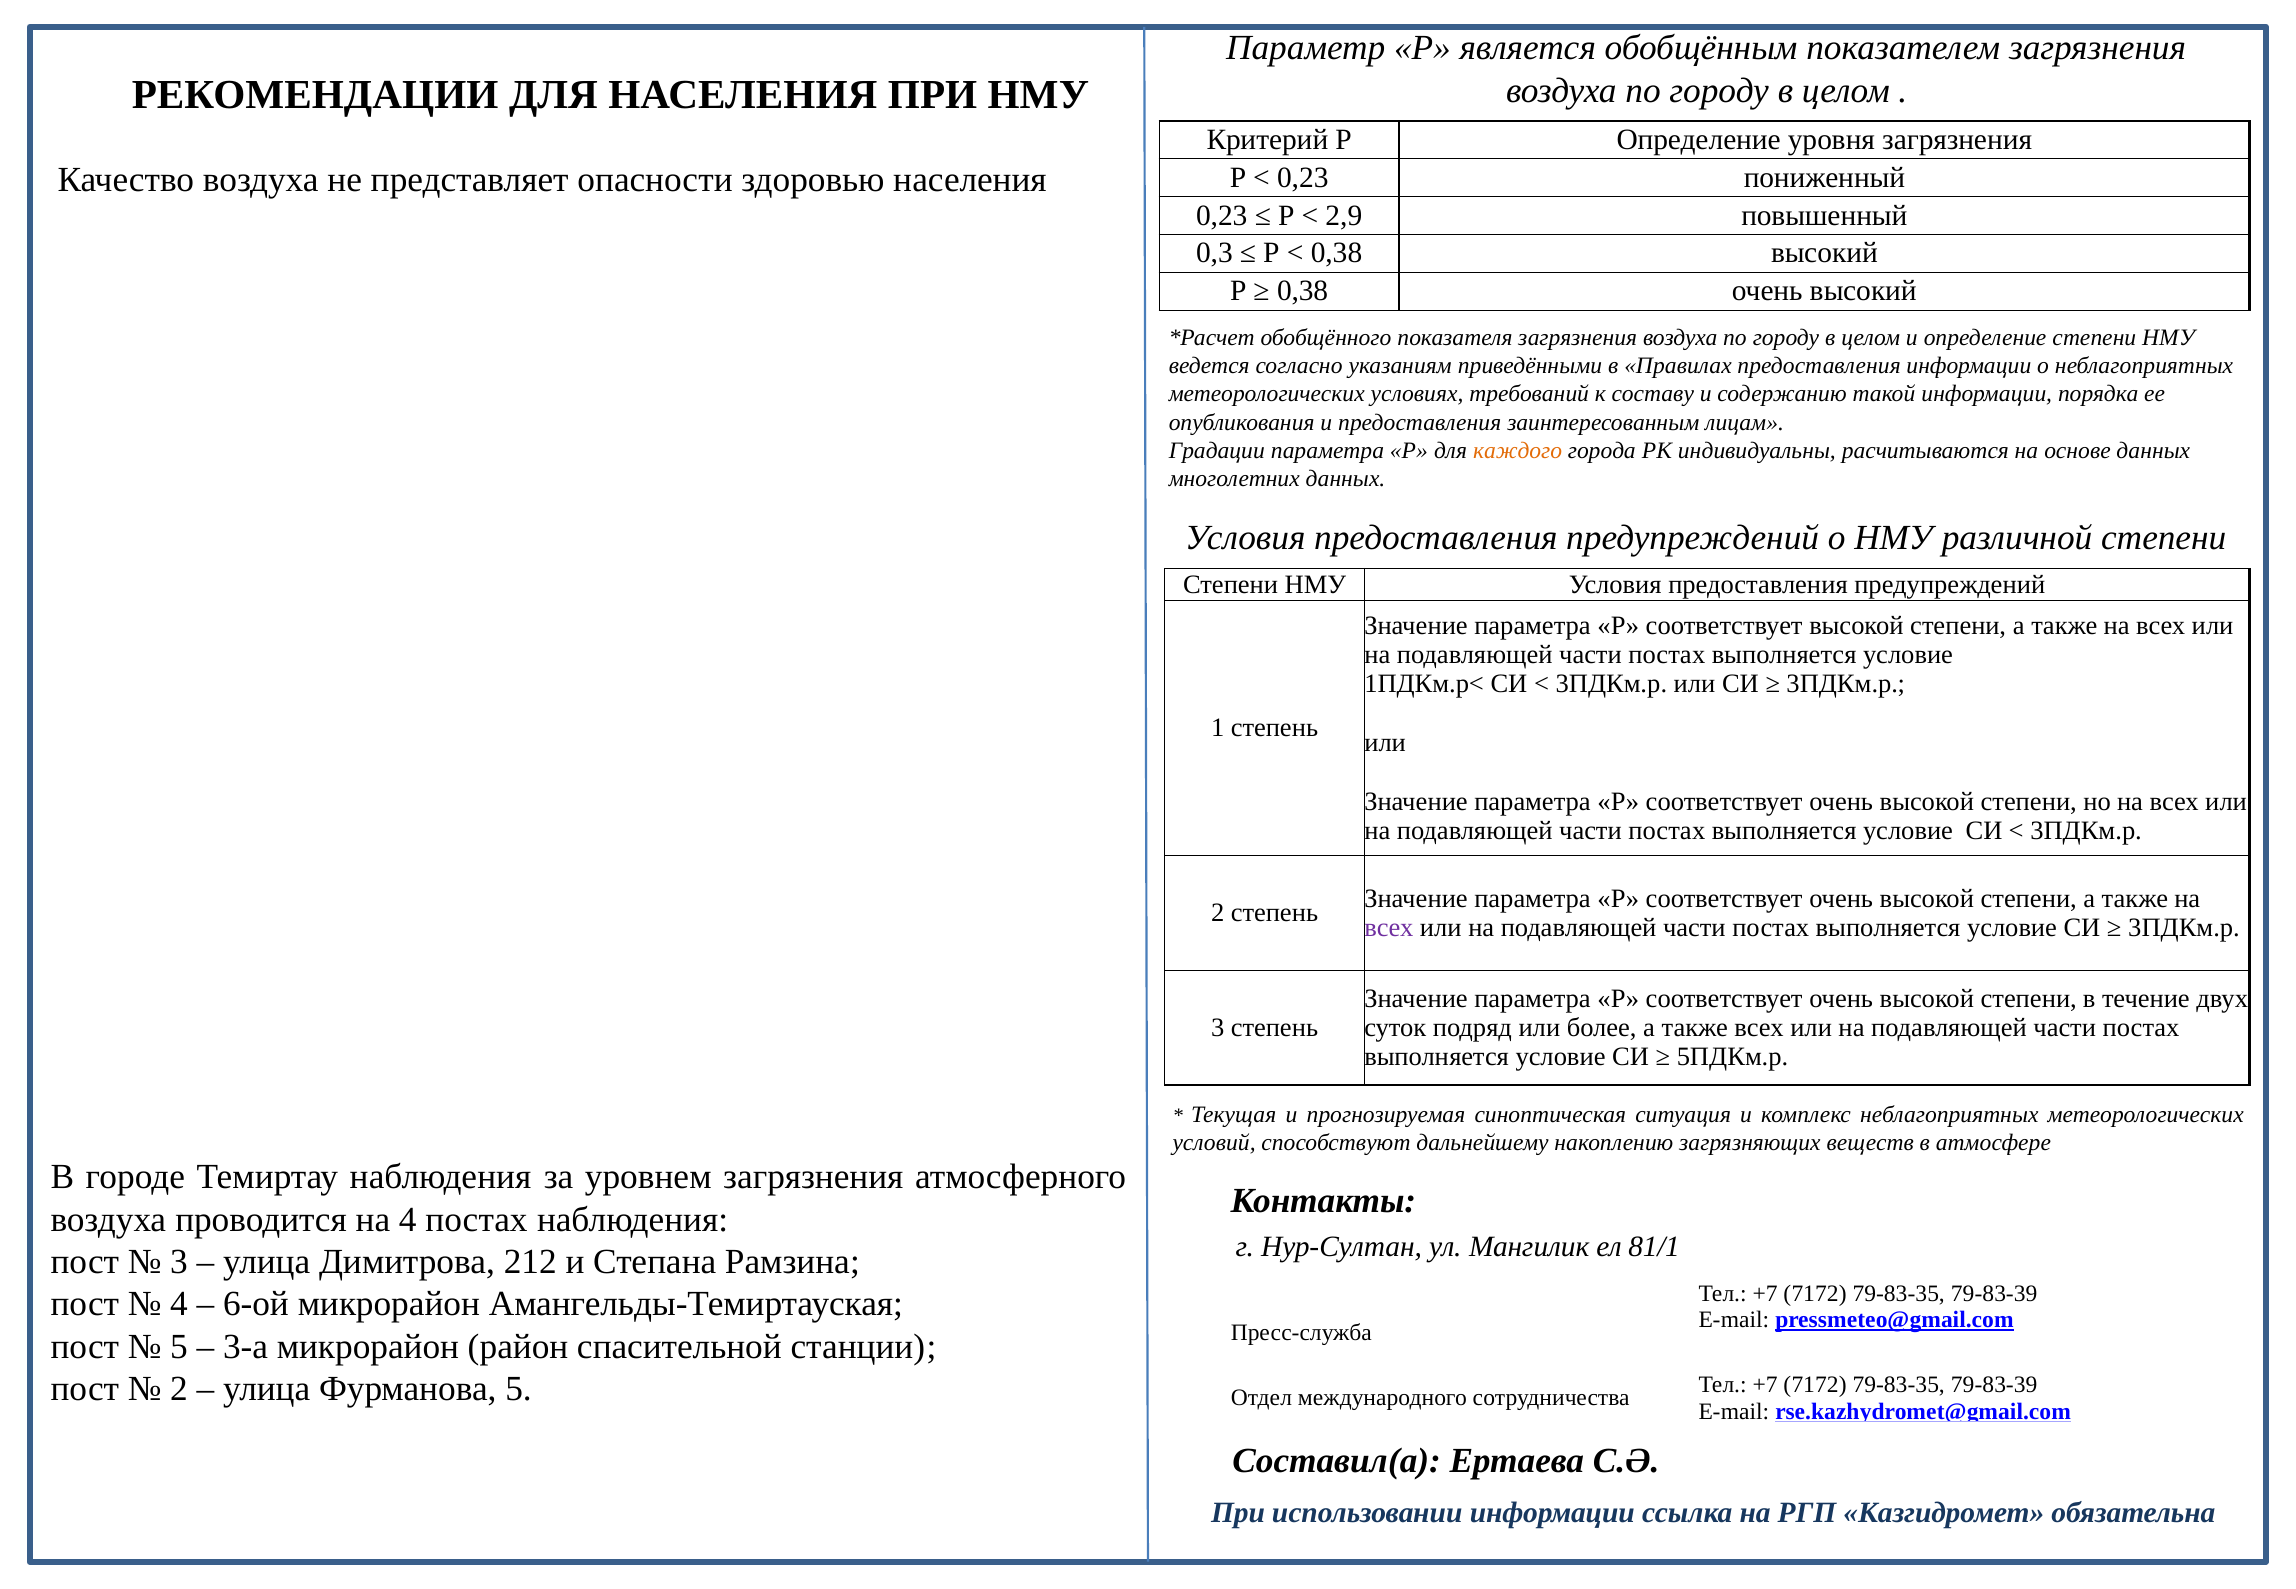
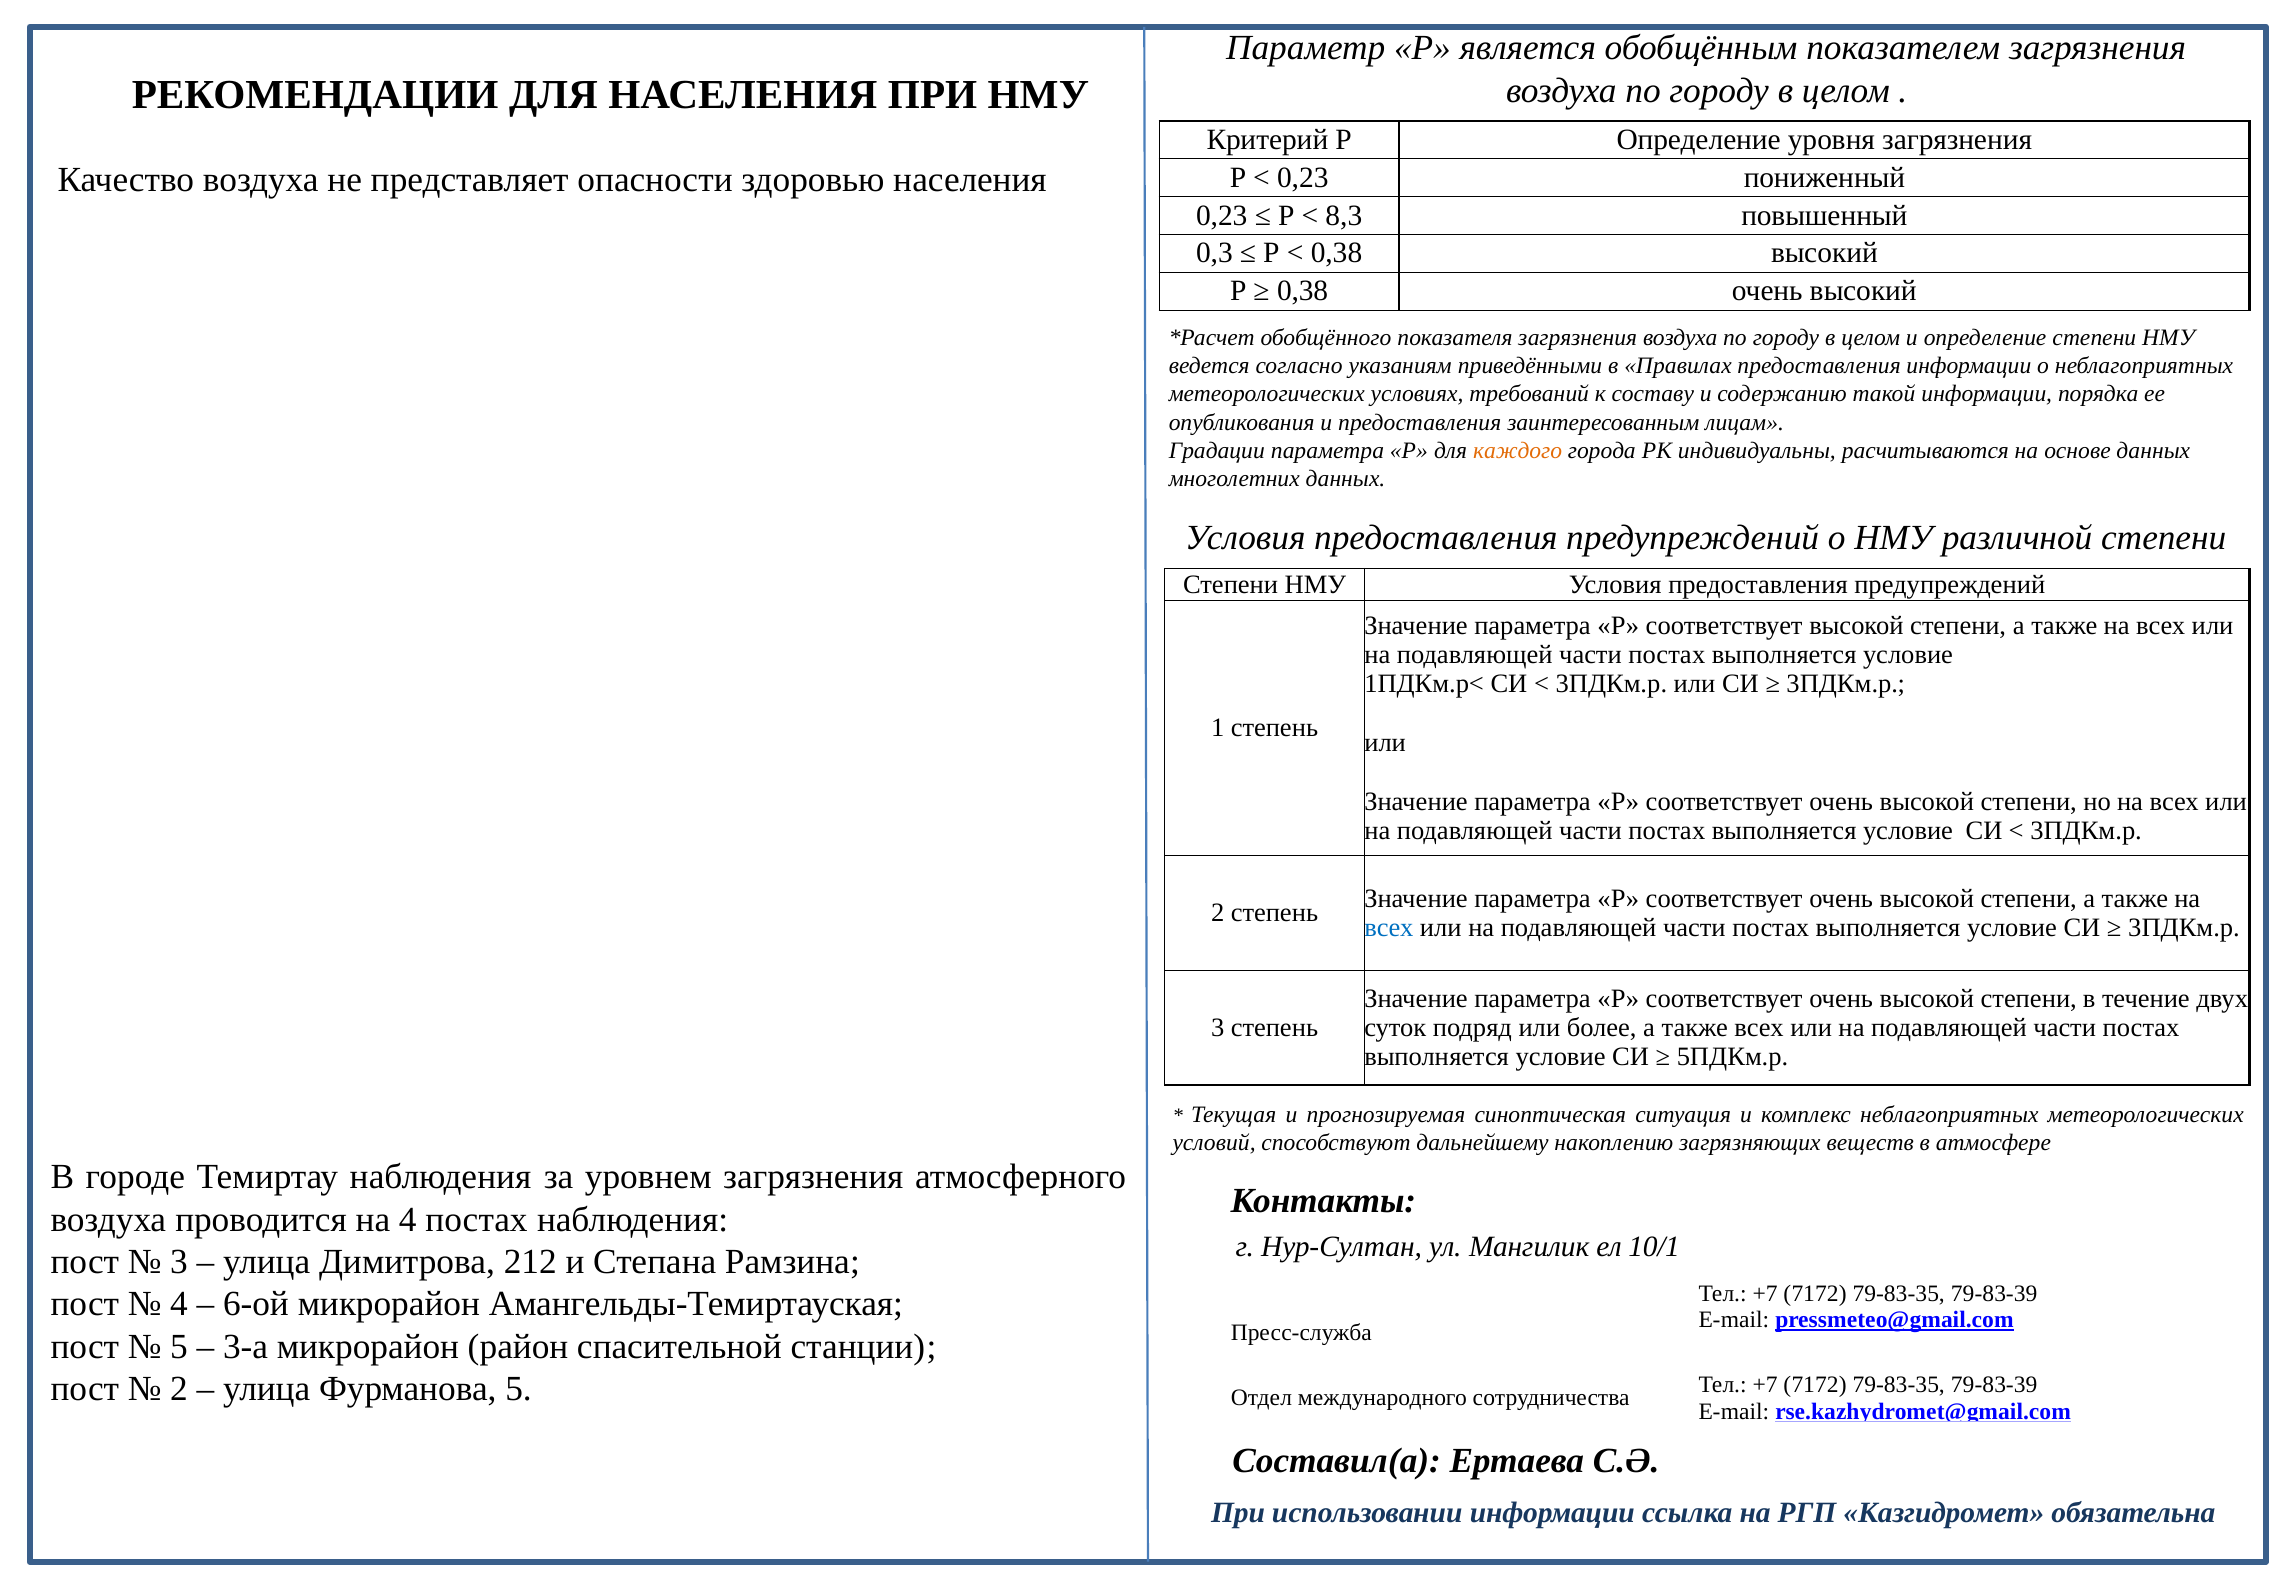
2,9: 2,9 -> 8,3 (1344, 215)
всех colour: purple -> blue (1389, 928)
81/1: 81/1 -> 10/1 (1654, 1248)
